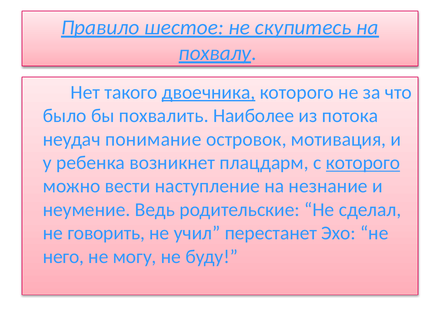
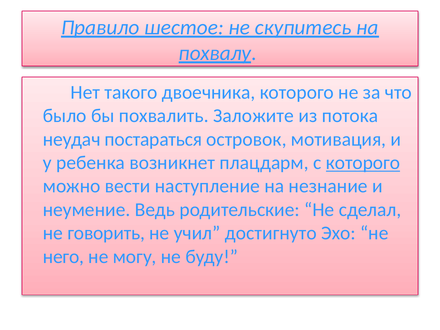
двоечника underline: present -> none (209, 92)
Наиболее: Наиболее -> Заложите (254, 116)
понимание: понимание -> постараться (153, 139)
перестанет: перестанет -> достигнуто (271, 233)
